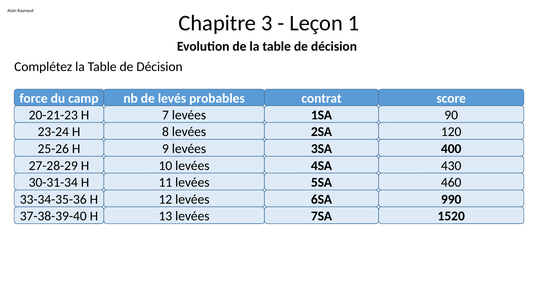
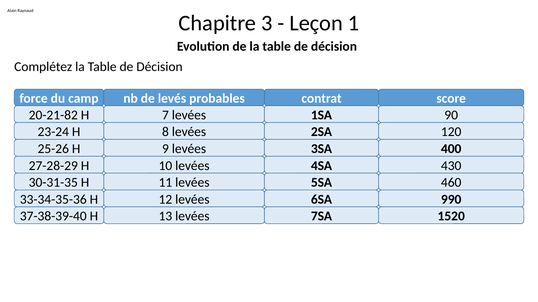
20-21-23: 20-21-23 -> 20-21-82 (53, 115)
30-31-34: 30-31-34 -> 30-31-35 (53, 183)
